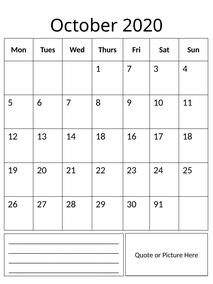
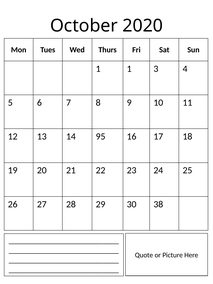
1 7: 7 -> 1 (129, 69)
14 18: 18 -> 95 (101, 136)
91: 91 -> 38 (158, 204)
